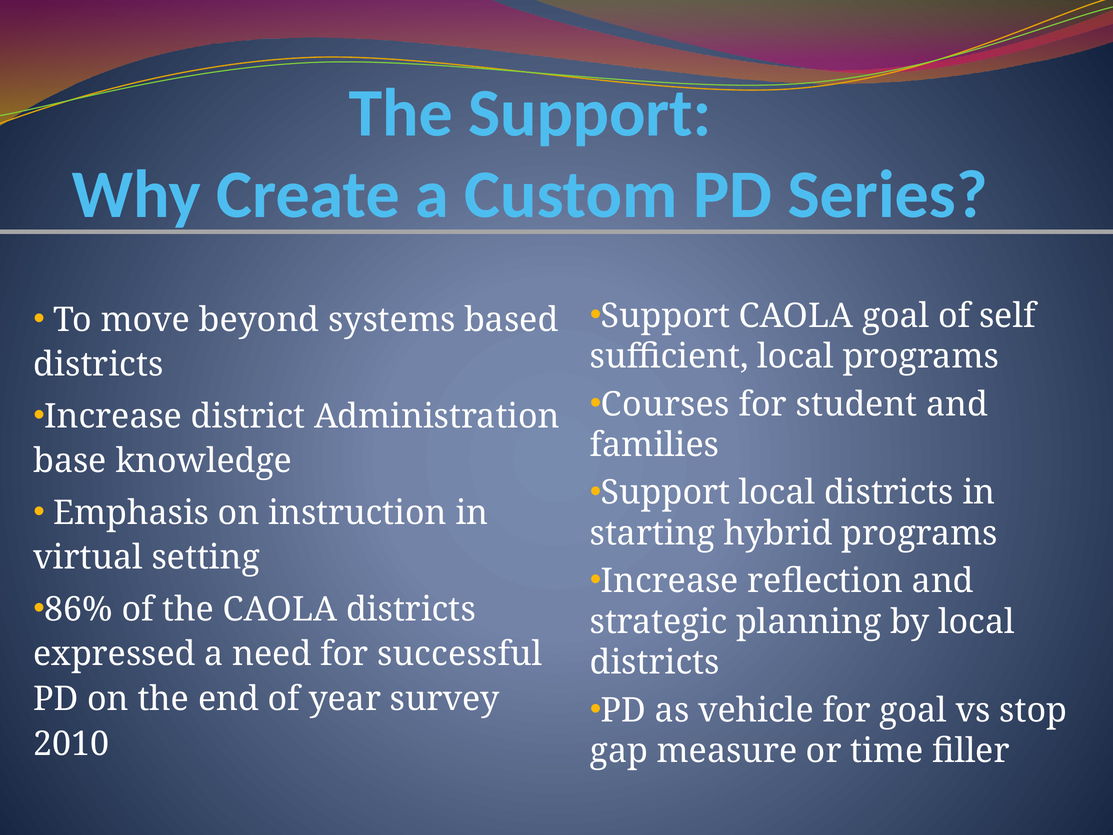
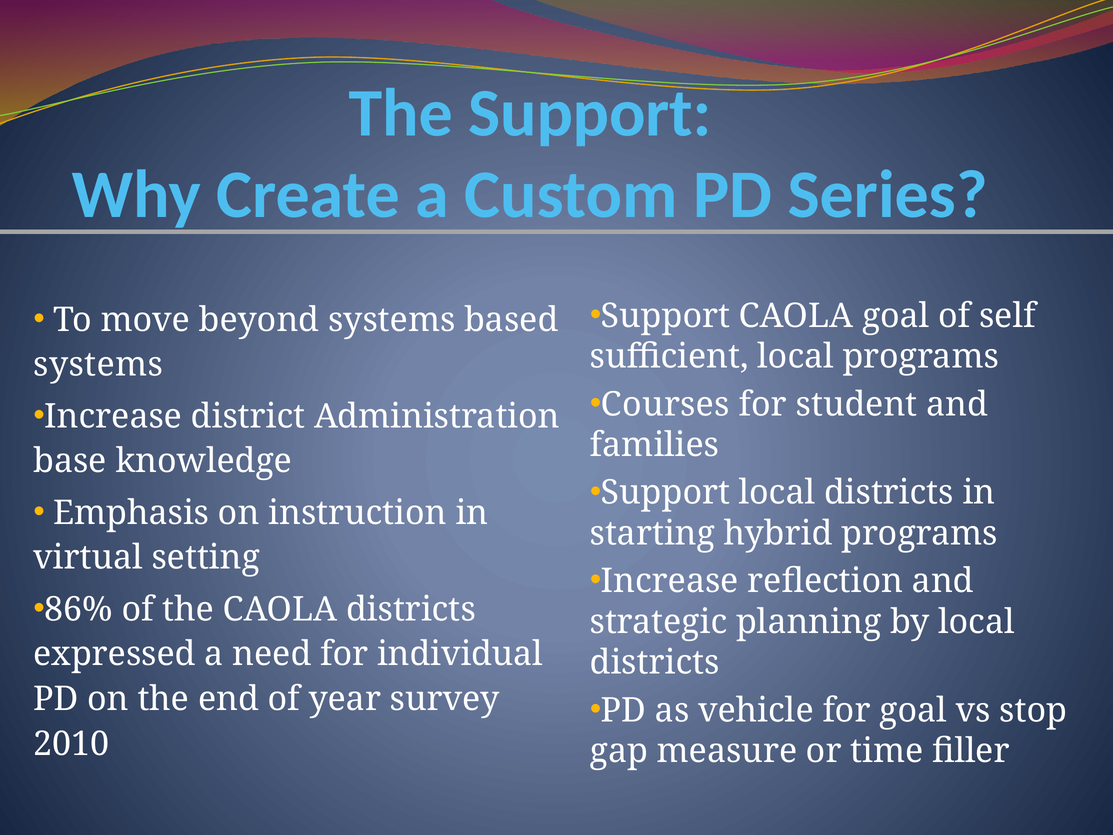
districts: districts -> systems (98, 365)
successful: successful -> individual (460, 654)
